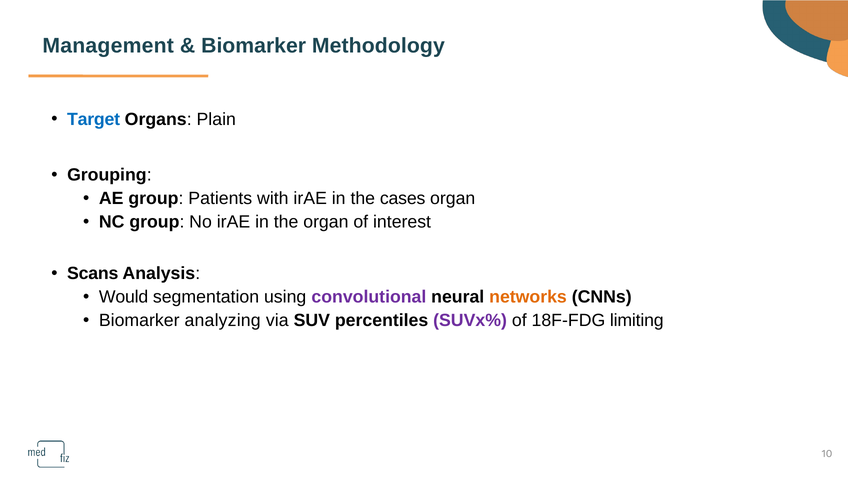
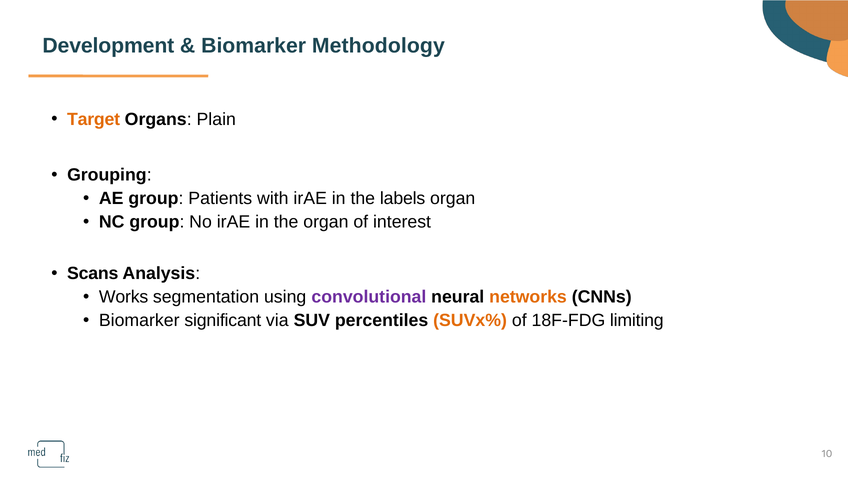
Management: Management -> Development (108, 46)
Target colour: blue -> orange (94, 119)
cases: cases -> labels (403, 199)
Would: Would -> Works (124, 297)
analyzing: analyzing -> significant (223, 320)
SUVx% colour: purple -> orange (470, 320)
